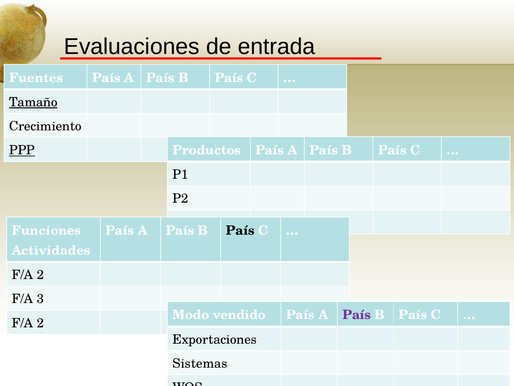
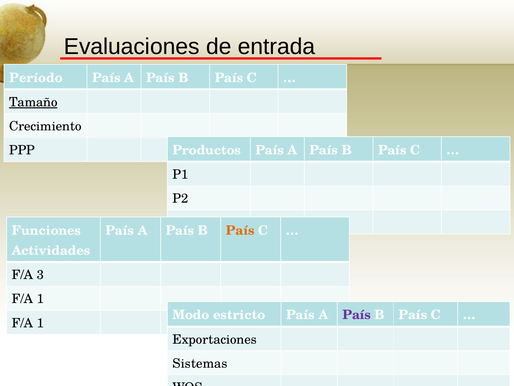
Fuentes: Fuentes -> Período (36, 78)
PPP underline: present -> none (22, 150)
País colour: black -> orange (240, 230)
2: 2 -> 3 (40, 275)
3: 3 -> 1 (40, 299)
vendido: vendido -> estricto (239, 315)
2: 2 -> 1 (40, 323)
